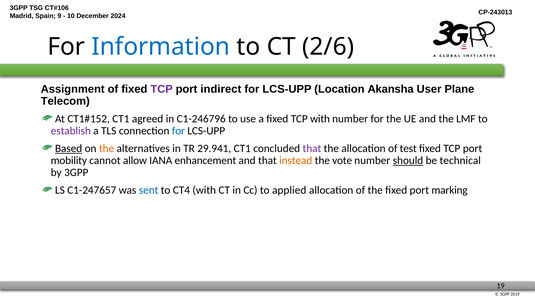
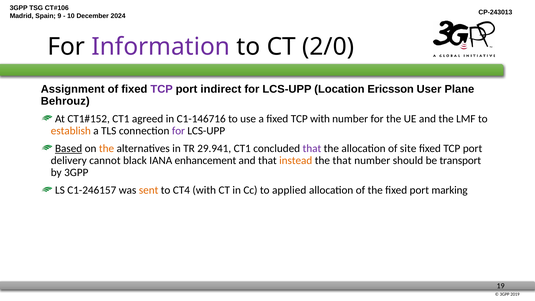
Information colour: blue -> purple (161, 47)
2/6: 2/6 -> 2/0 (328, 47)
Akansha: Akansha -> Ericsson (391, 89)
Telecom: Telecom -> Behrouz (65, 101)
C1-246796: C1-246796 -> C1-146716 (201, 119)
establish colour: purple -> orange (71, 131)
for colour: blue -> purple (178, 131)
test: test -> site (408, 148)
mobility: mobility -> delivery (69, 161)
allow: allow -> black (135, 161)
the vote: vote -> that (342, 161)
should underline: present -> none (408, 161)
technical: technical -> transport (460, 161)
C1-247657: C1-247657 -> C1-246157 (92, 190)
sent colour: blue -> orange (149, 190)
